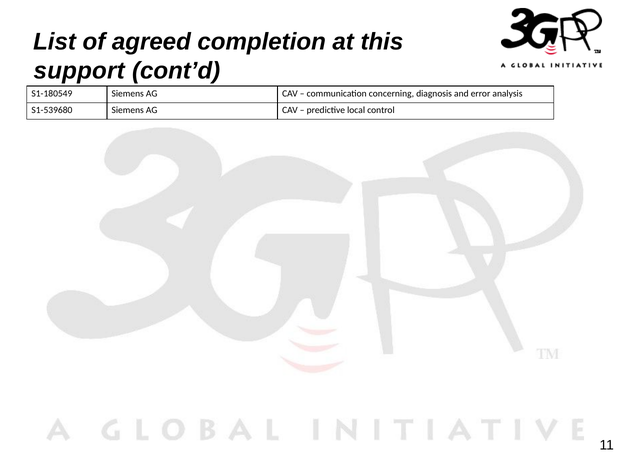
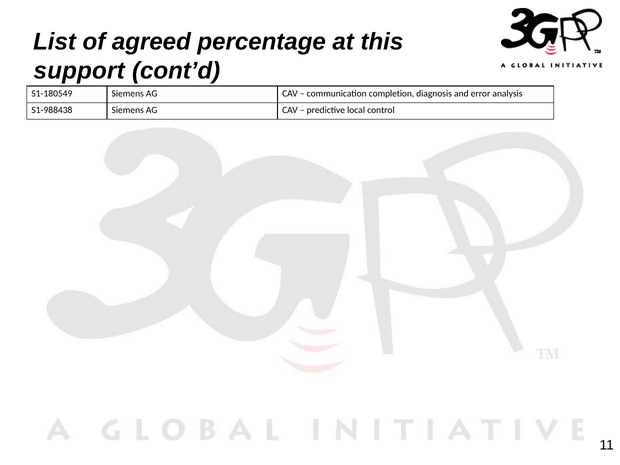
completion: completion -> percentage (262, 42)
concerning: concerning -> completion (391, 94)
S1-539680: S1-539680 -> S1-988438 (52, 110)
